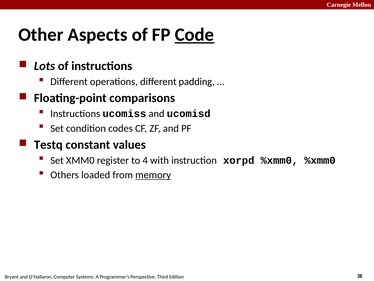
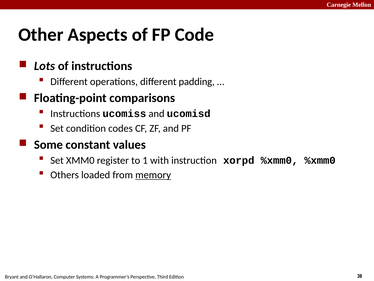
Code underline: present -> none (194, 35)
Testq: Testq -> Some (48, 144)
4: 4 -> 1 (145, 160)
